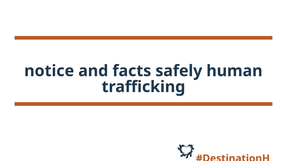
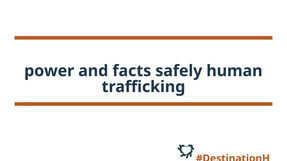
notice: notice -> power (49, 71)
